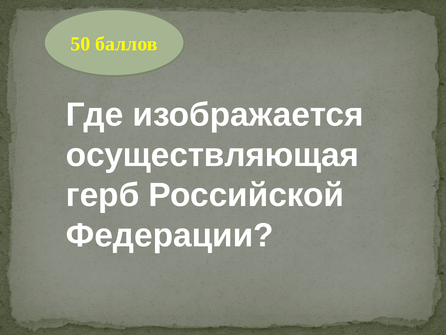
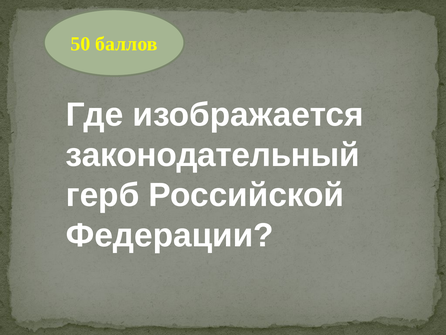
осуществляющая: осуществляющая -> законодательный (213, 155)
